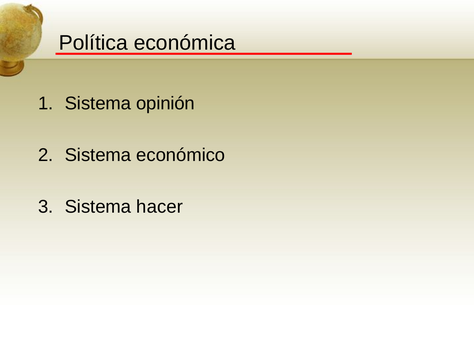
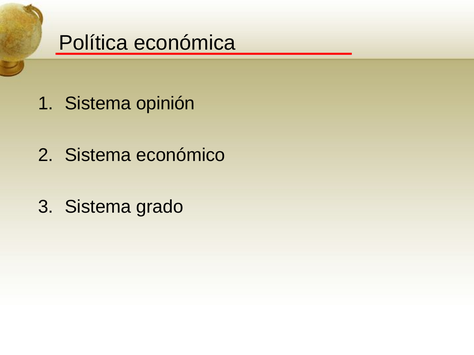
hacer: hacer -> grado (160, 207)
